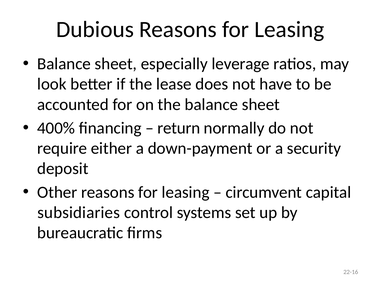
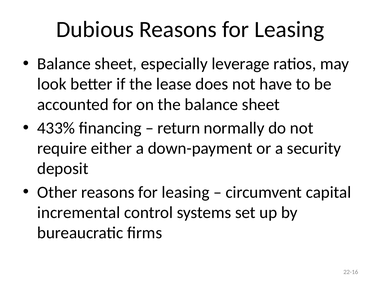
400%: 400% -> 433% (56, 128)
subsidiaries: subsidiaries -> incremental (79, 213)
